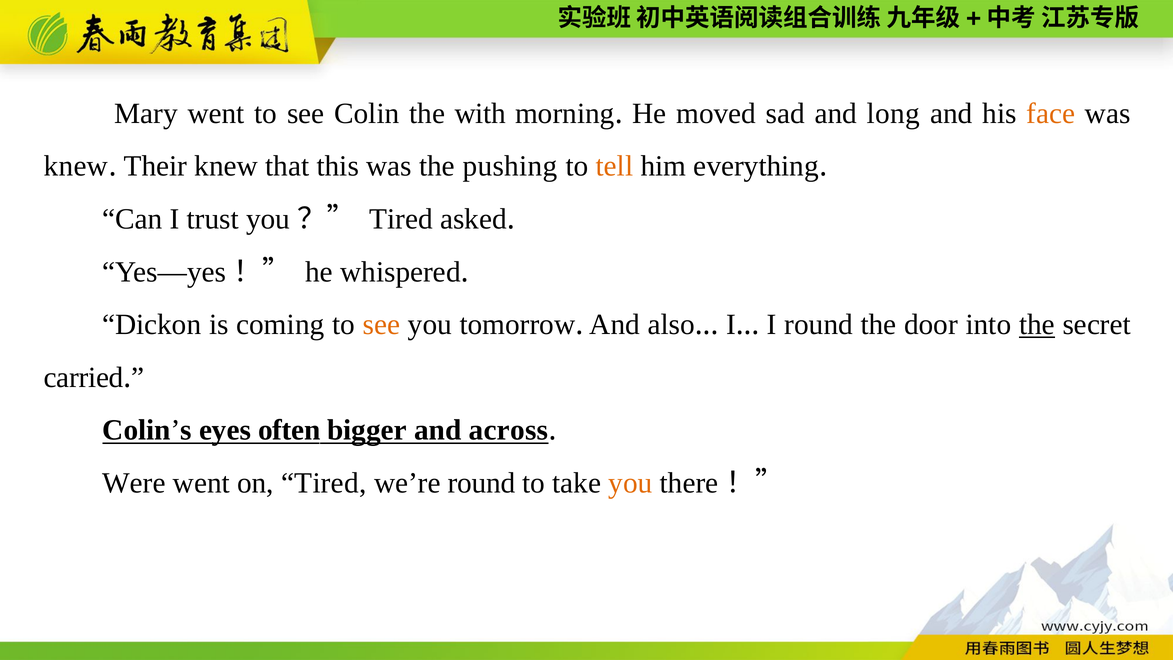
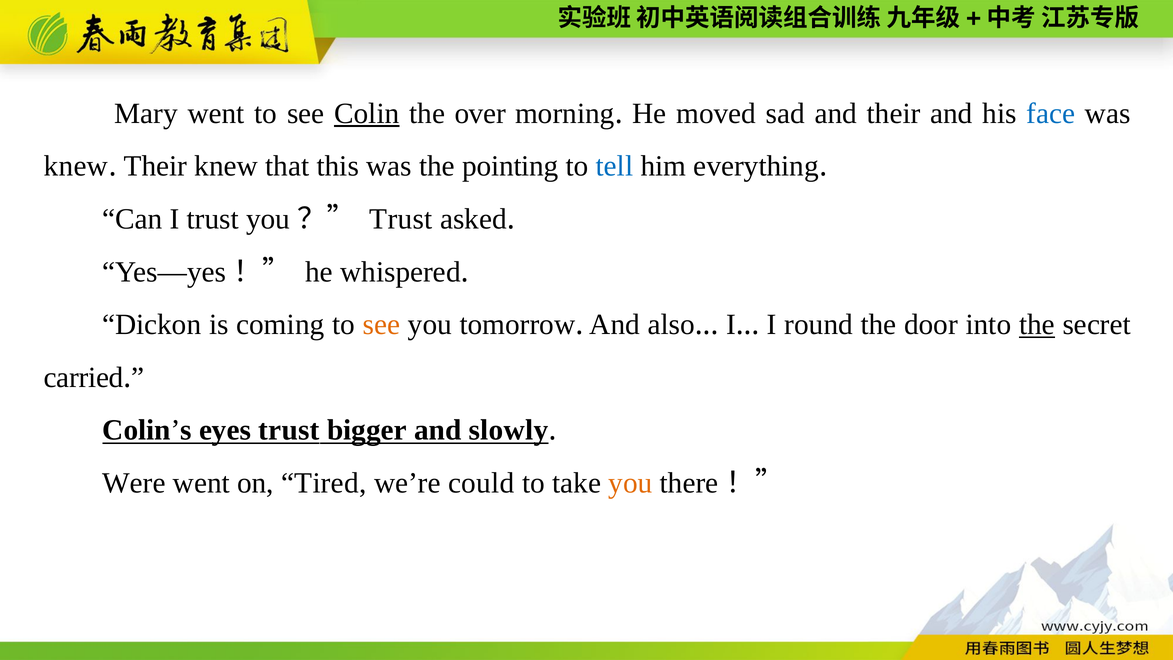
Colin underline: none -> present (367, 113)
with: with -> over (480, 113)
and long: long -> their (894, 113)
face colour: orange -> blue (1051, 113)
pushing: pushing -> pointing (510, 166)
tell colour: orange -> blue (614, 166)
you？ Tired: Tired -> Trust (401, 219)
eyes often: often -> trust (289, 430)
across: across -> slowly (509, 430)
we’re round: round -> could (481, 483)
